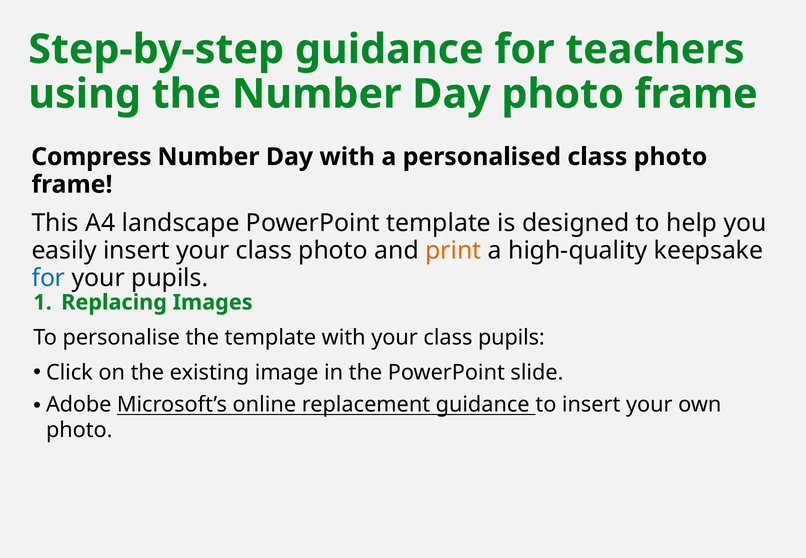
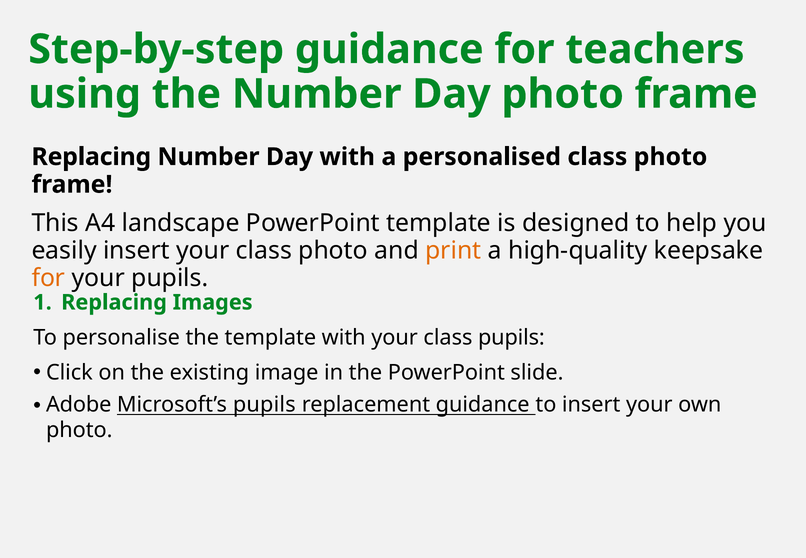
Compress: Compress -> Replacing (91, 157)
for colour: blue -> orange (48, 278)
Microsoft’s online: online -> pupils (264, 405)
